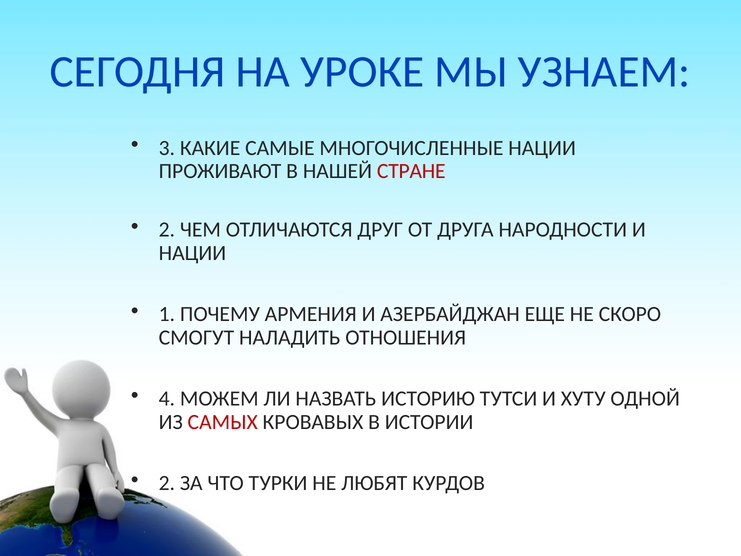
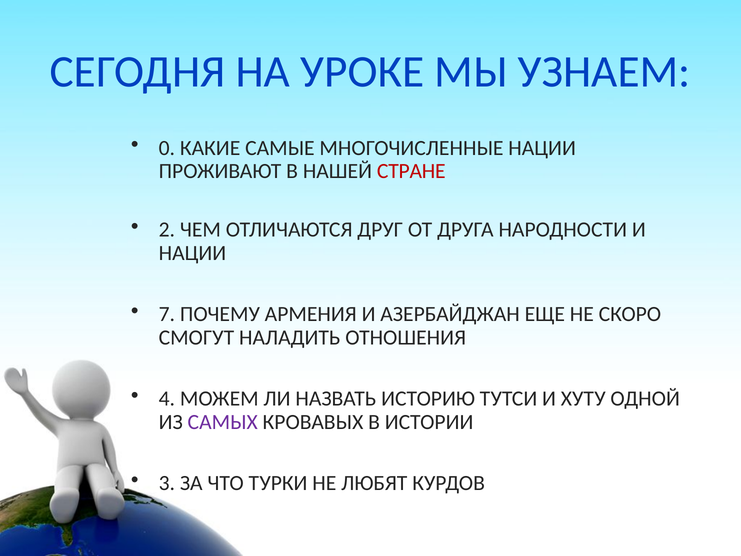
3: 3 -> 0 (167, 148)
1: 1 -> 7 (167, 314)
САМЫХ colour: red -> purple (223, 422)
2: 2 -> 3 (167, 483)
